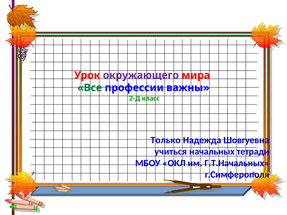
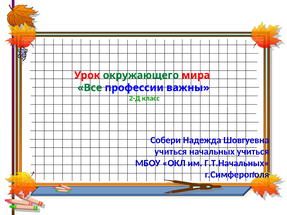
окружающего colour: purple -> green (141, 75)
Только: Только -> Собери (166, 140)
начальных тетради: тетради -> учиться (253, 152)
